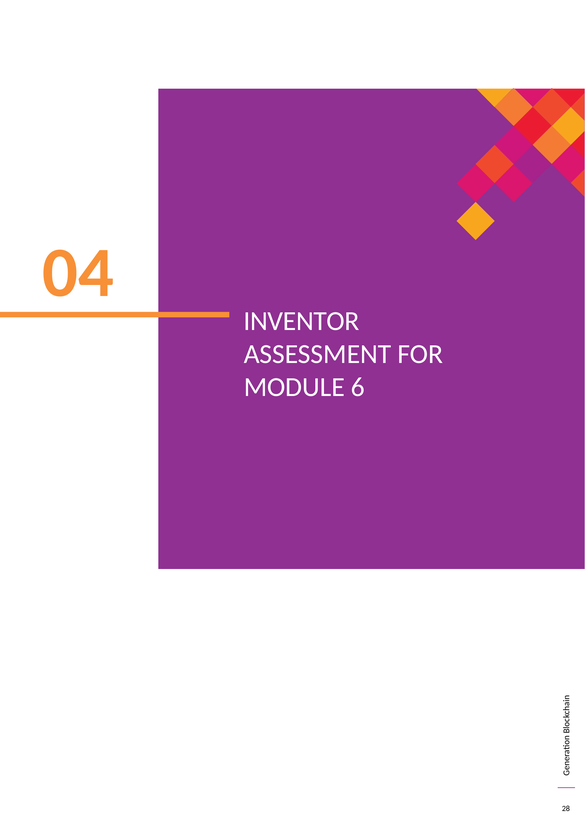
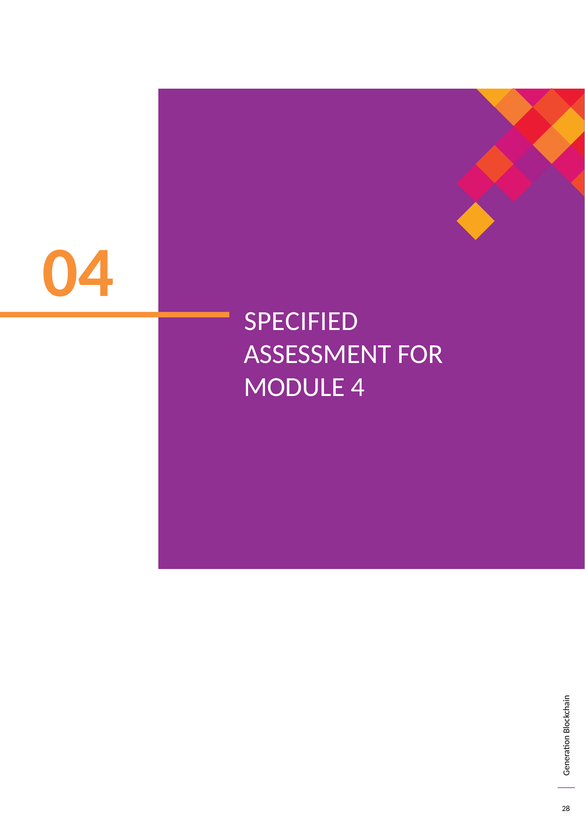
INVENTOR: INVENTOR -> SPECIFIED (301, 321)
6: 6 -> 4 (358, 387)
